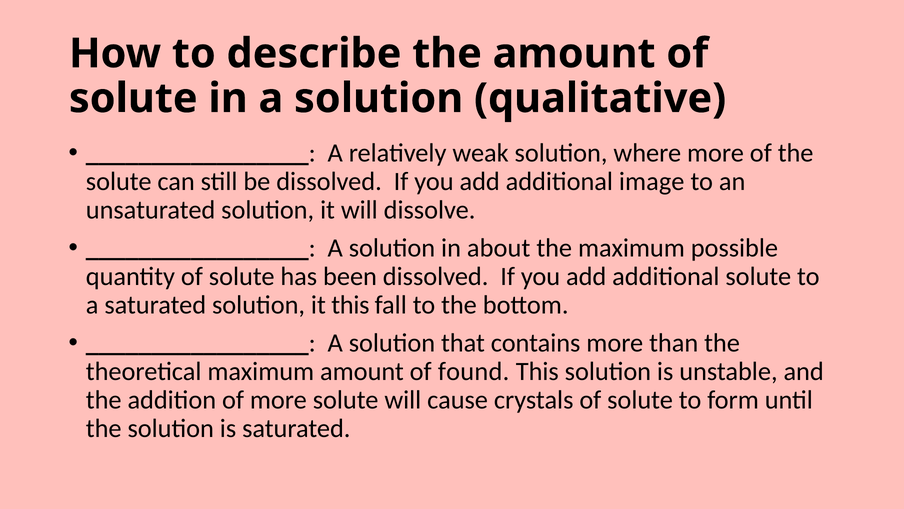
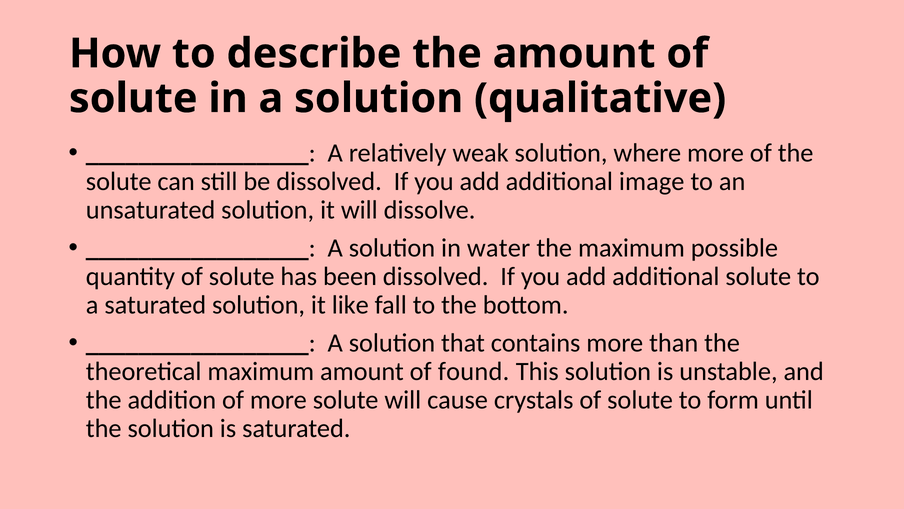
about: about -> water (499, 248)
it this: this -> like (350, 305)
